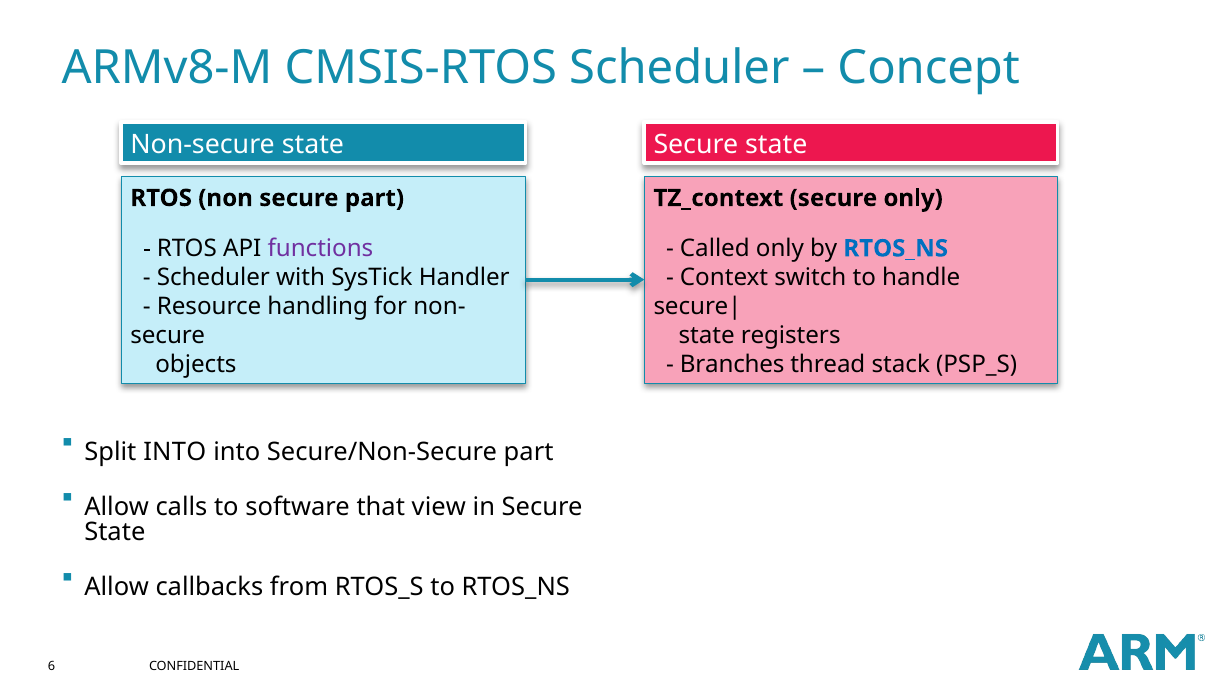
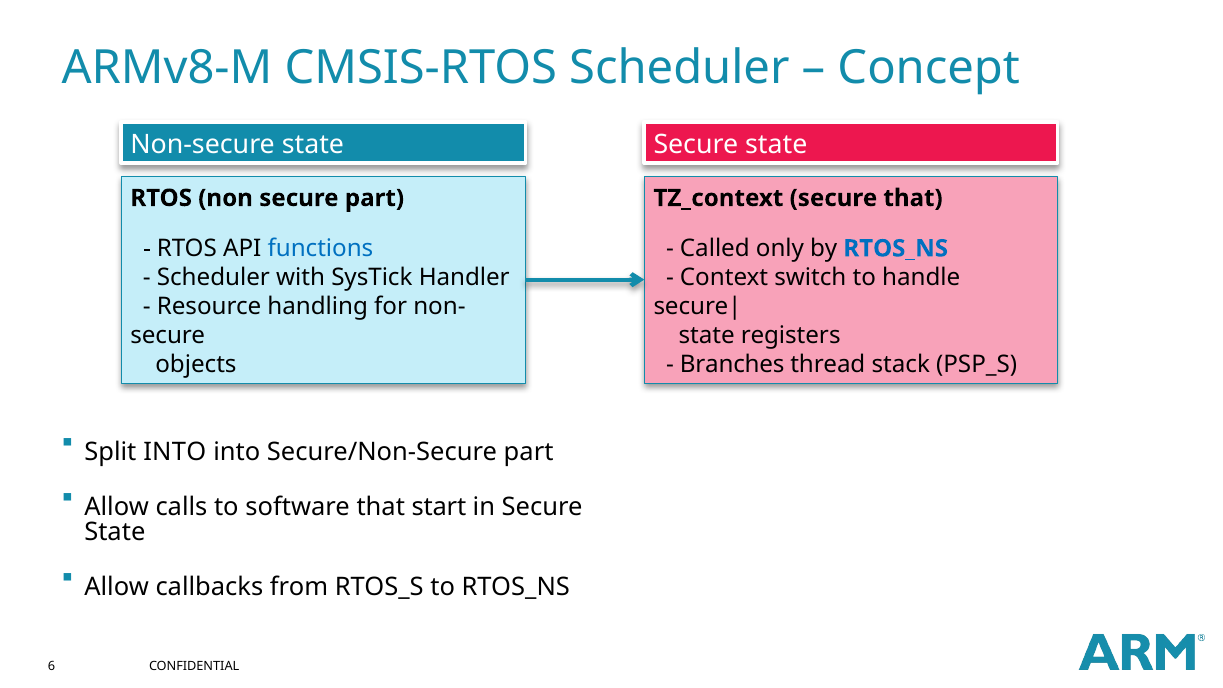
secure only: only -> that (913, 198)
functions colour: purple -> blue (320, 249)
view: view -> start (439, 507)
